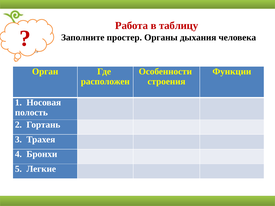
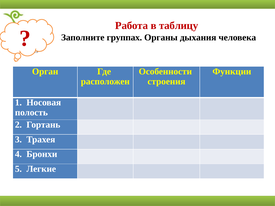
простер: простер -> группах (124, 38)
